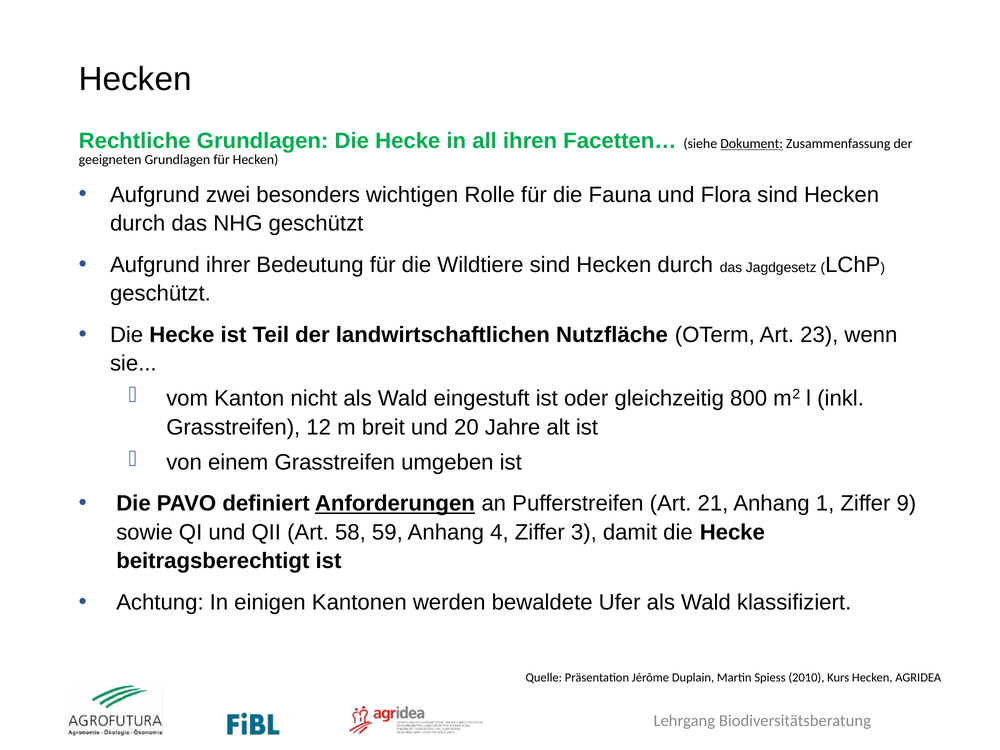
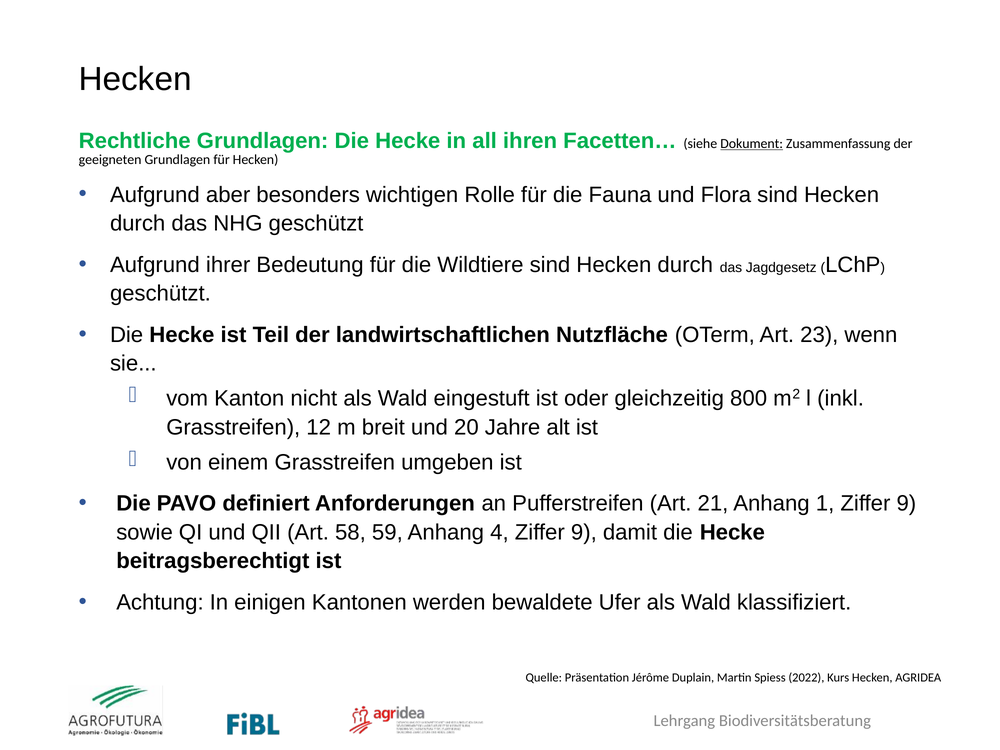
zwei: zwei -> aber (228, 195)
Anforderungen underline: present -> none (395, 504)
4 Ziffer 3: 3 -> 9 (584, 532)
2010: 2010 -> 2022 (806, 677)
